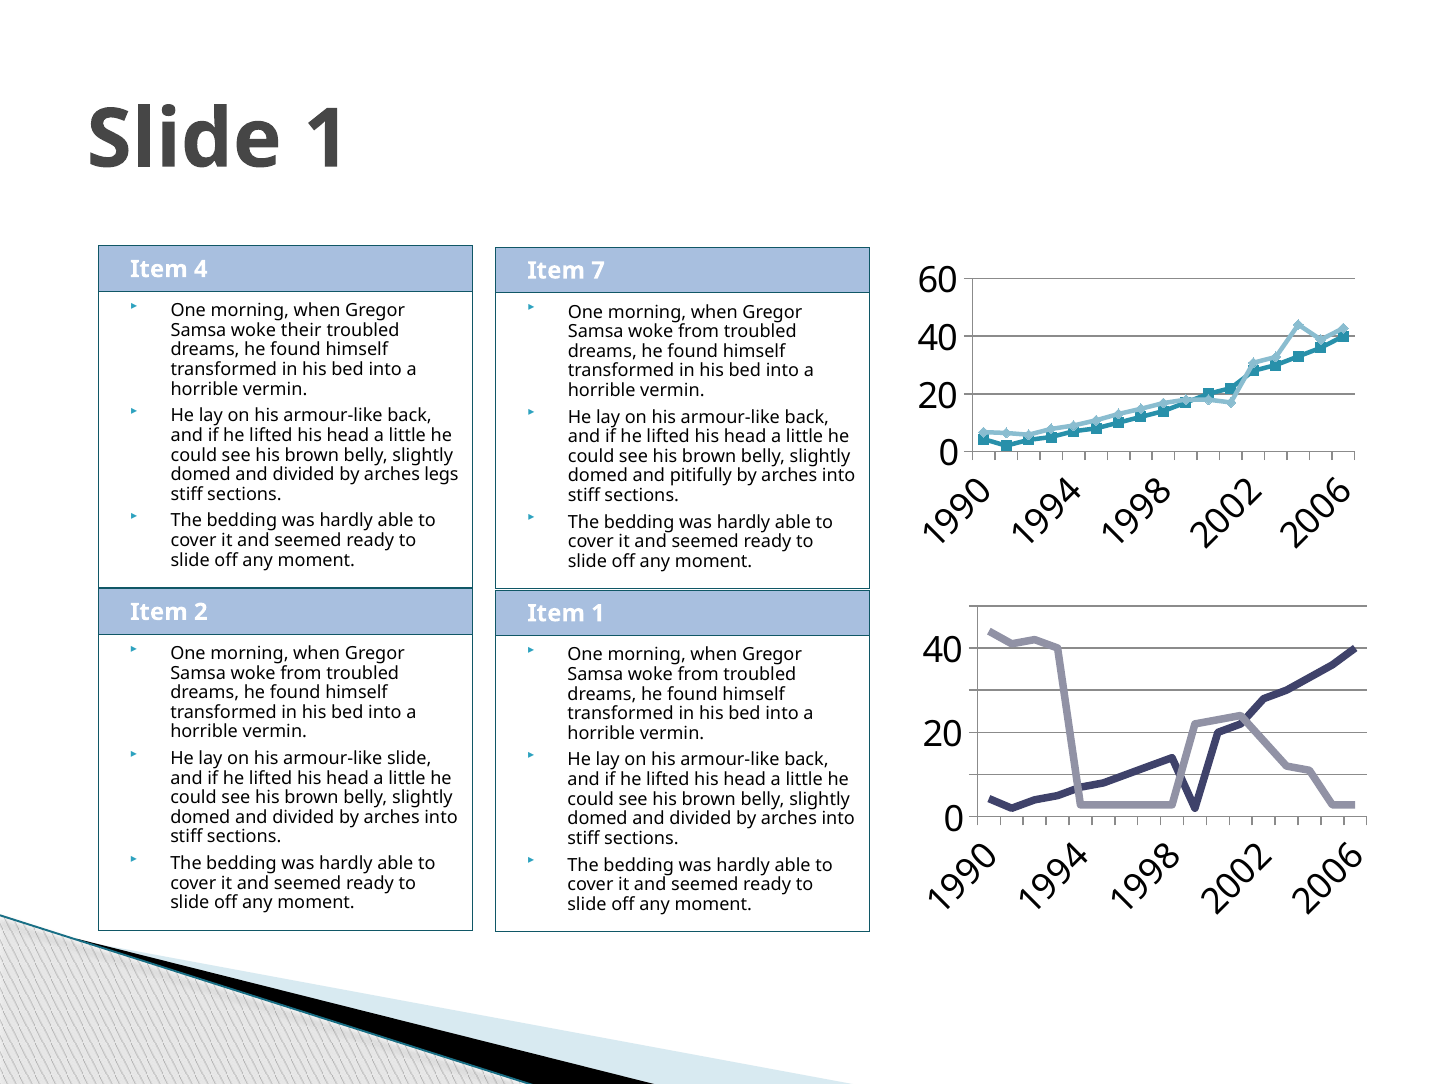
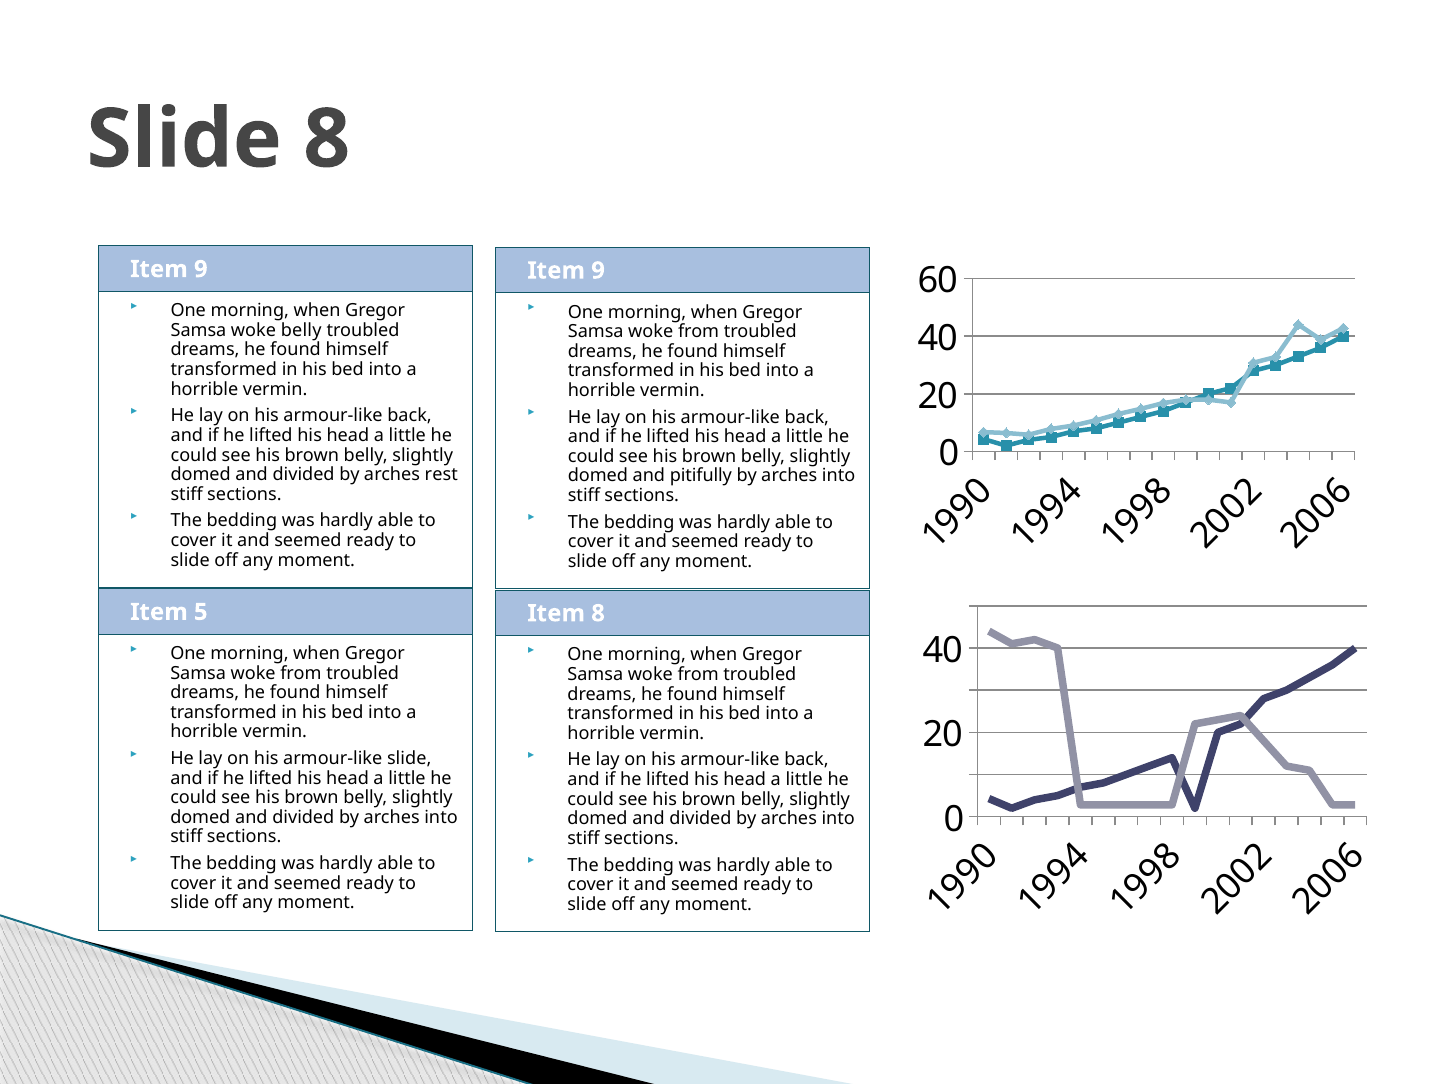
Slide 1: 1 -> 8 (327, 139)
4: 4 -> 9 (201, 269)
7: 7 -> 9 (598, 271)
woke their: their -> belly (301, 330)
legs: legs -> rest (441, 475)
Item 2: 2 -> 5 (201, 612)
Item 1: 1 -> 8 (598, 613)
